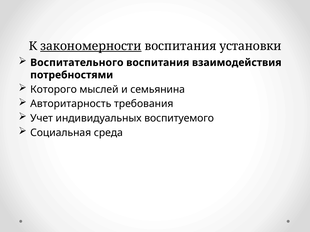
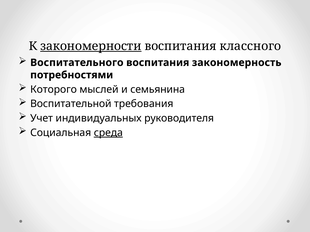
установки: установки -> классного (250, 46)
взаимодействия: взаимодействия -> закономерность (237, 63)
Авторитарность: Авторитарность -> Воспитательной (71, 104)
воспитуемого: воспитуемого -> руководителя (179, 119)
среда underline: none -> present (108, 133)
